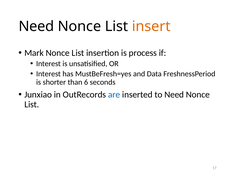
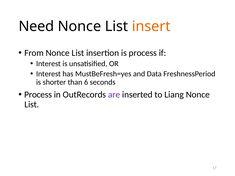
Mark: Mark -> From (34, 53)
Junxiao: Junxiao -> Process (38, 95)
are colour: blue -> purple (114, 95)
to Need: Need -> Liang (174, 95)
